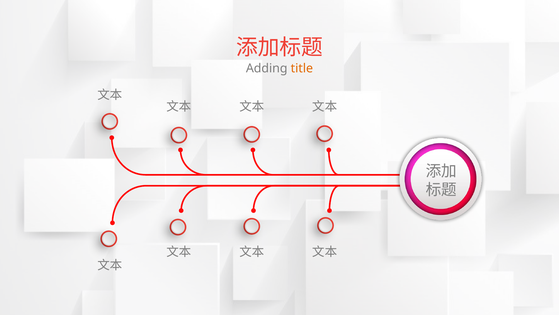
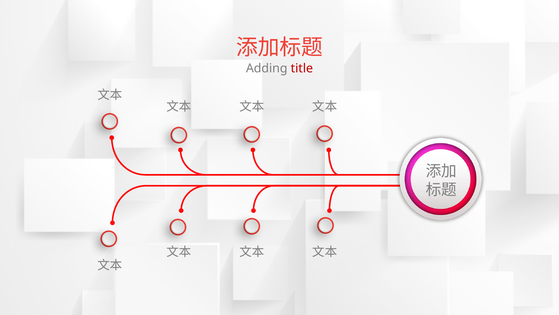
title colour: orange -> red (302, 68)
